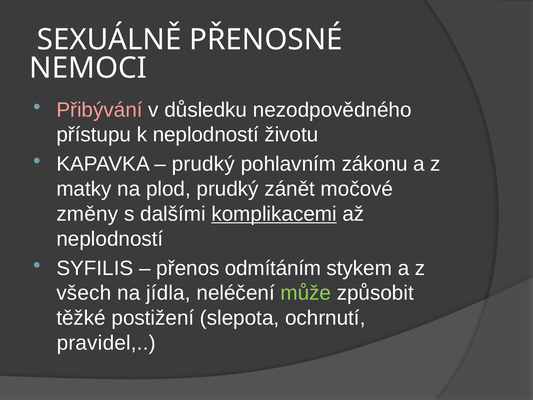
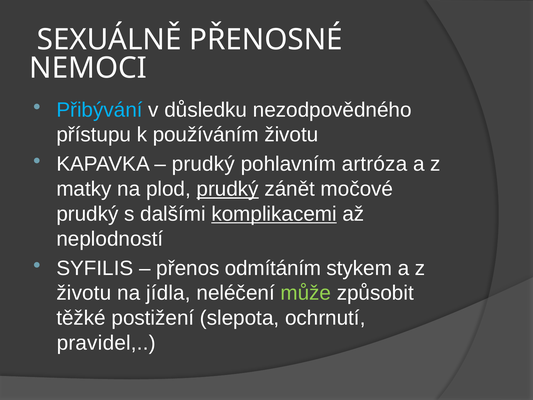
Přibývání colour: pink -> light blue (99, 110)
k neplodností: neplodností -> používáním (206, 135)
zákonu: zákonu -> artróza (375, 164)
prudký underline: none -> present (228, 189)
změny: změny -> prudký (87, 214)
všech: všech -> životu (84, 293)
